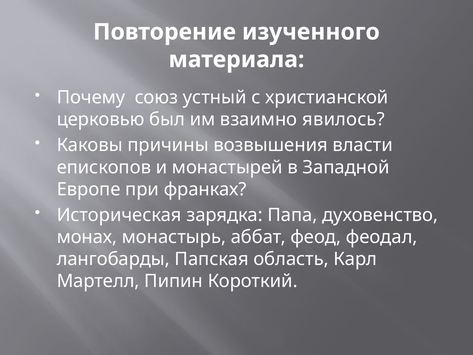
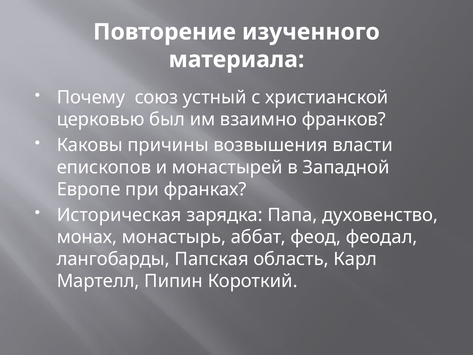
явилось: явилось -> франков (344, 119)
